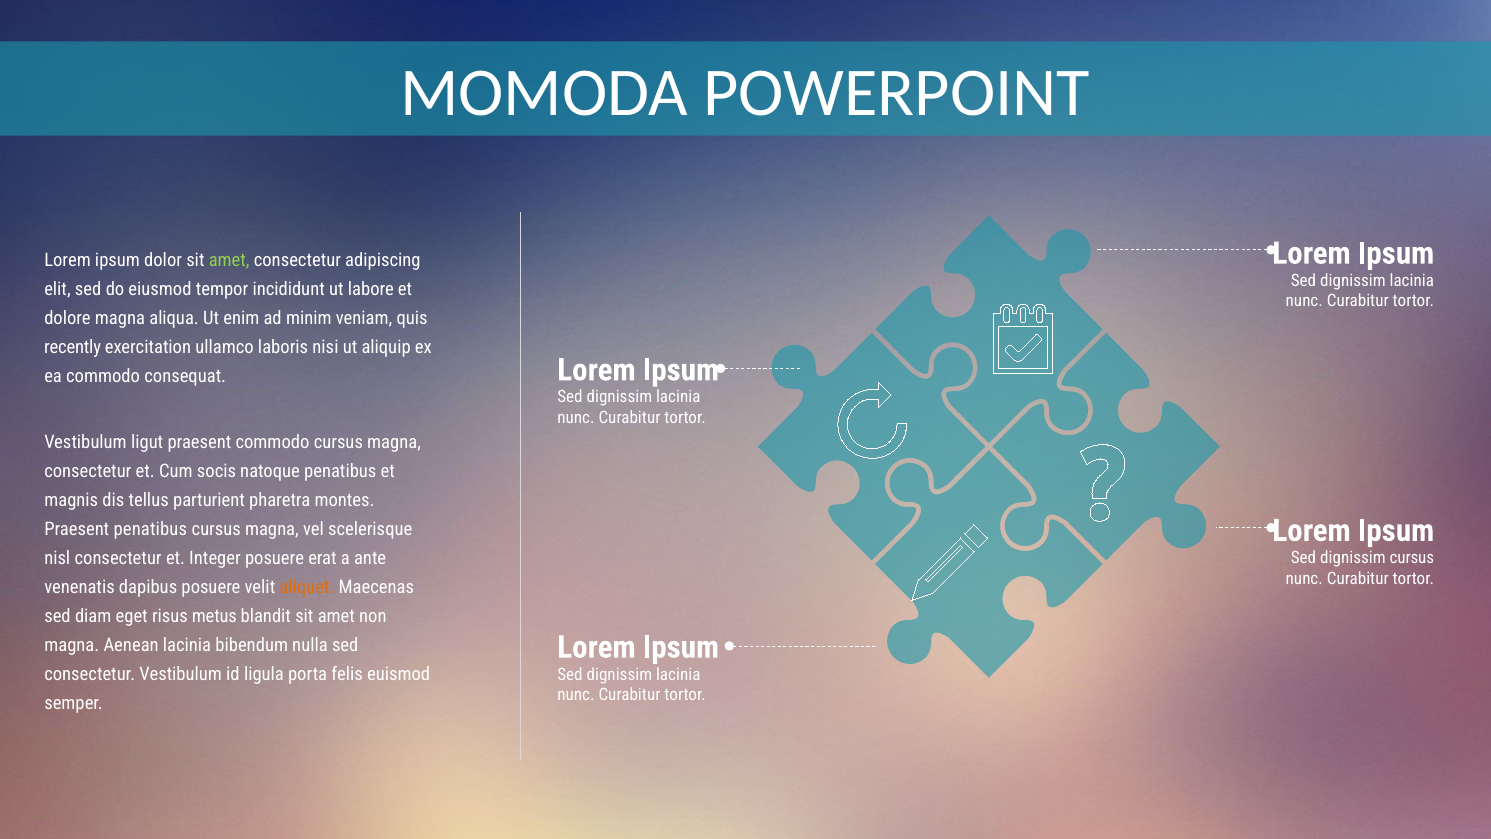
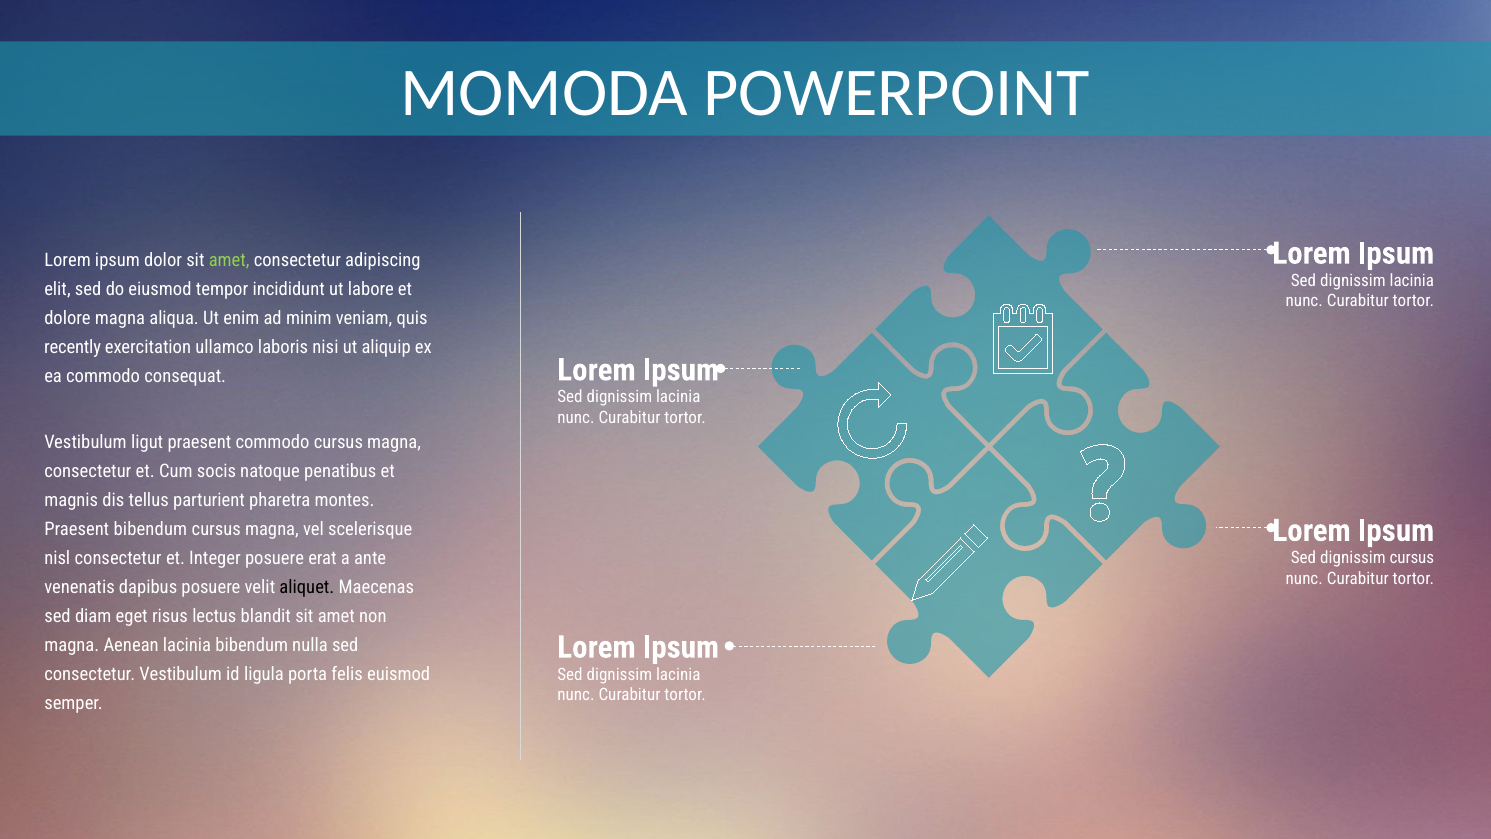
Praesent penatibus: penatibus -> bibendum (150, 529)
aliquet colour: orange -> black (307, 587)
metus: metus -> lectus (214, 616)
